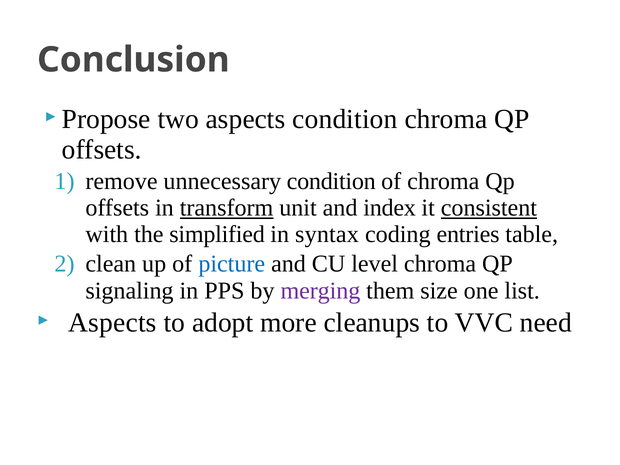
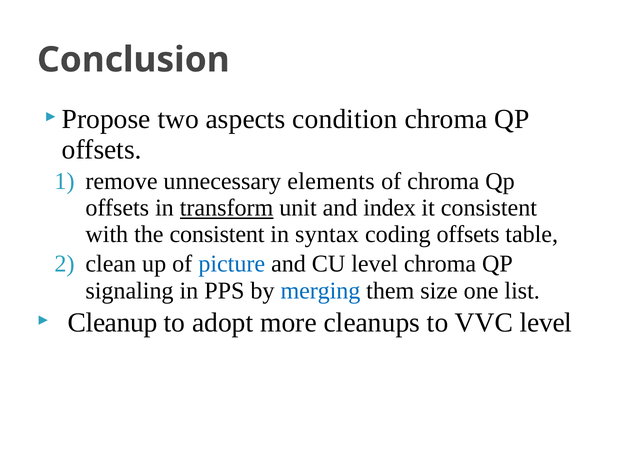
unnecessary condition: condition -> elements (331, 181)
consistent underline: present -> none (489, 208)
the simplified: simplified -> consistent (217, 234)
coding entries: entries -> offsets (468, 234)
merging colour: purple -> blue (320, 291)
Aspects: Aspects -> Cleanup (113, 323)
VVC need: need -> level (546, 323)
